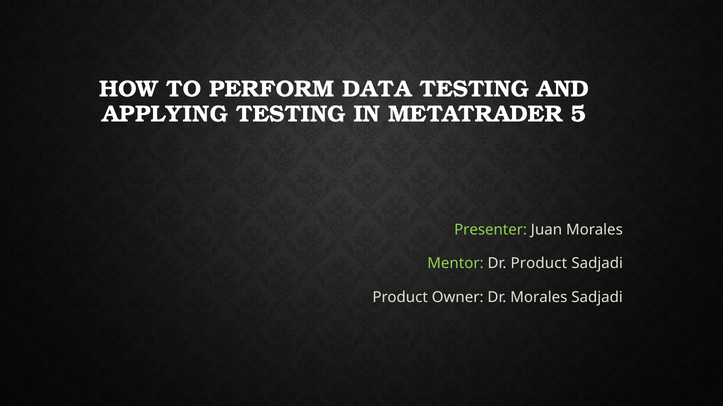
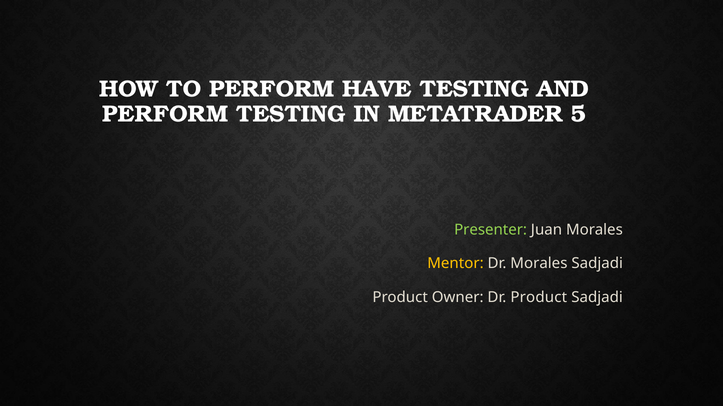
DATA: DATA -> HAVE (377, 89)
APPLYING: APPLYING -> PERFORM (165, 114)
Mentor colour: light green -> yellow (455, 264)
Dr Product: Product -> Morales (539, 264)
Dr Morales: Morales -> Product (539, 298)
